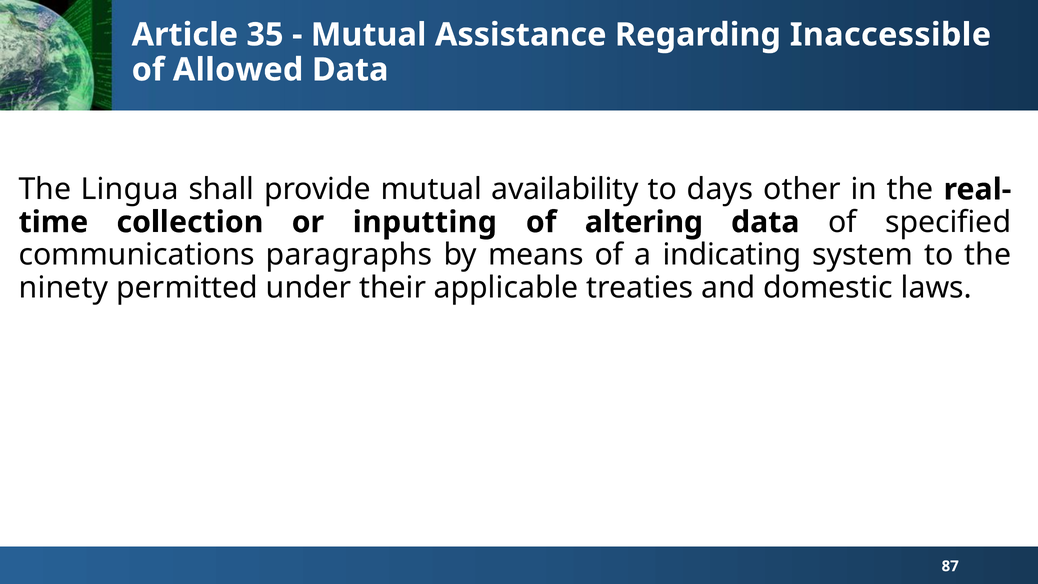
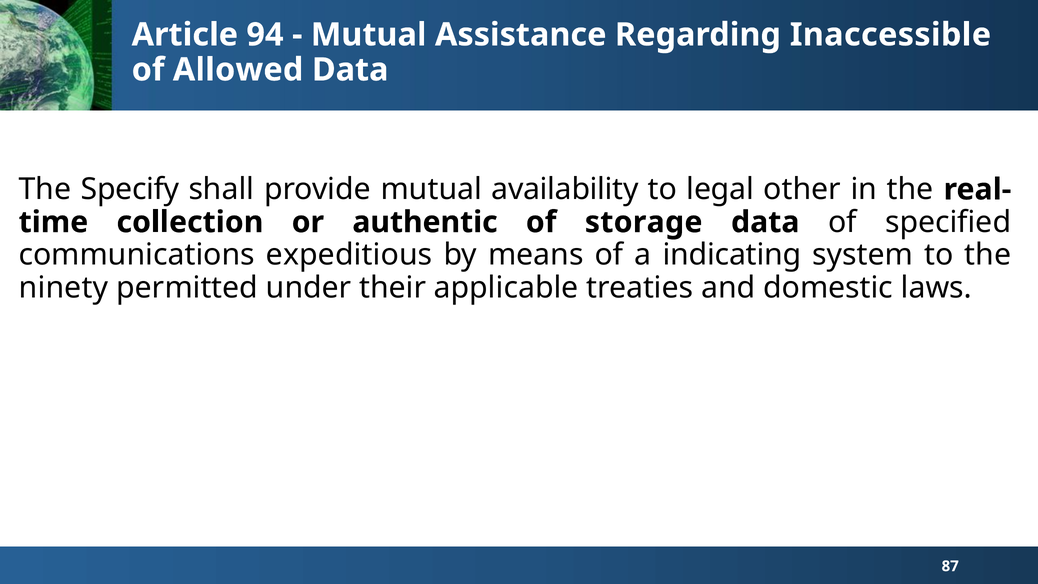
35: 35 -> 94 (265, 35)
Lingua: Lingua -> Specify (130, 189)
days: days -> legal (720, 189)
inputting: inputting -> authentic (425, 222)
altering: altering -> storage (644, 222)
paragraphs: paragraphs -> expeditious (349, 255)
